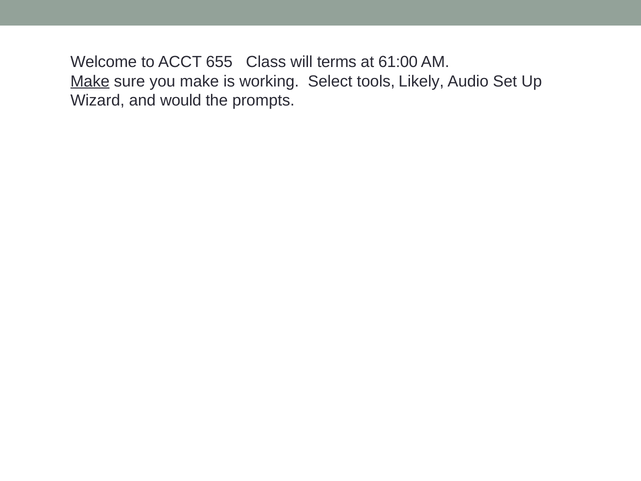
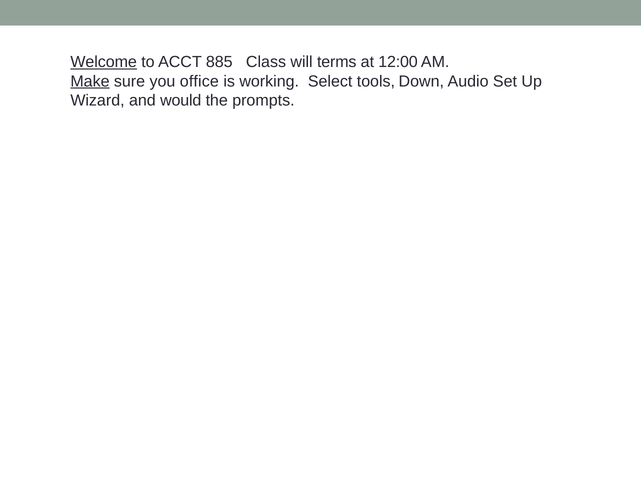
Welcome underline: none -> present (104, 62)
655: 655 -> 885 (219, 62)
61:00: 61:00 -> 12:00 (398, 62)
you make: make -> office (199, 81)
Likely: Likely -> Down (421, 81)
